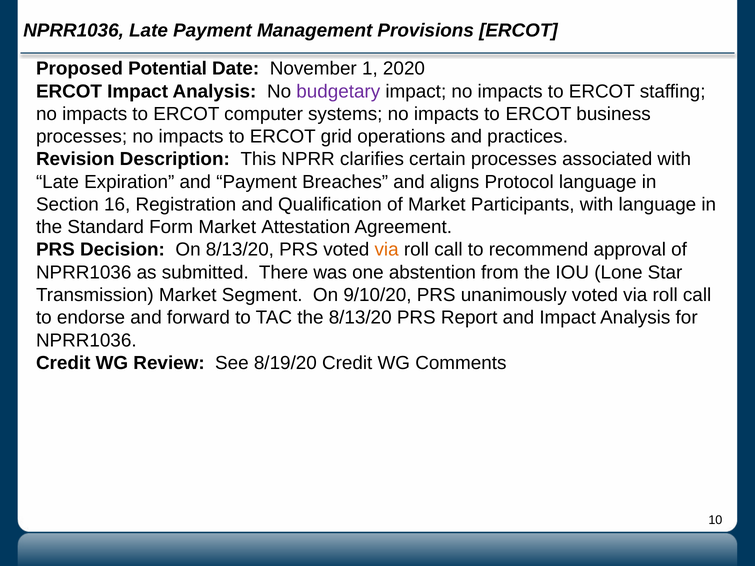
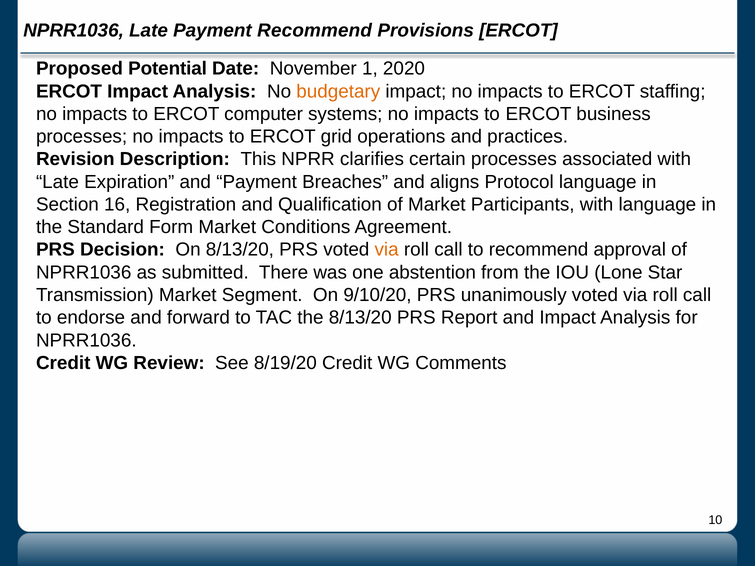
Payment Management: Management -> Recommend (315, 31)
budgetary colour: purple -> orange (338, 91)
Attestation: Attestation -> Conditions (306, 227)
